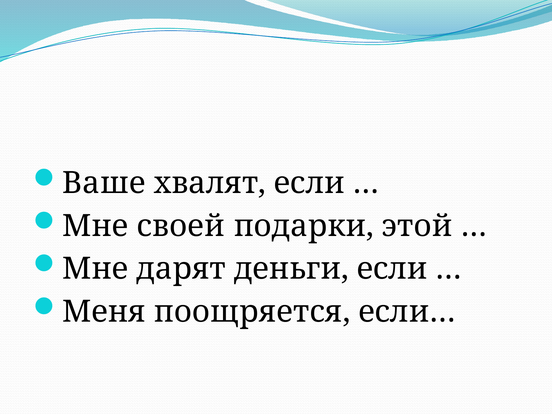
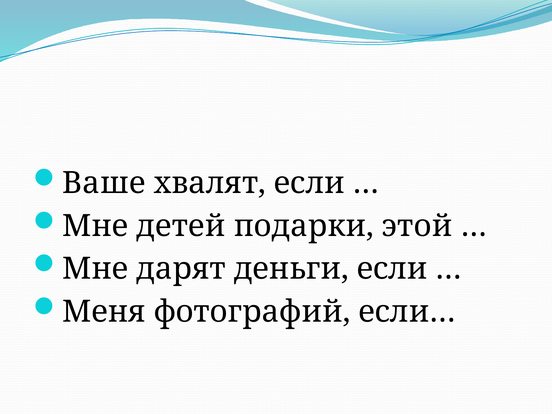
своей: своей -> детей (181, 226)
поощряется: поощряется -> фотографий (252, 312)
